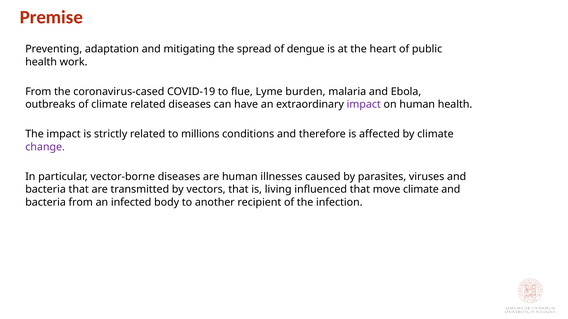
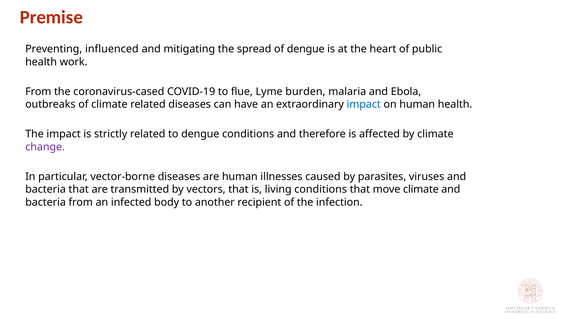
adaptation: adaptation -> influenced (112, 49)
impact colour: purple -> blue (364, 105)
to millions: millions -> dengue (200, 134)
living influenced: influenced -> conditions (321, 190)
